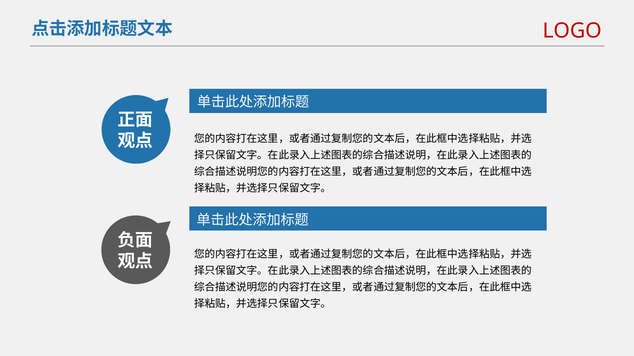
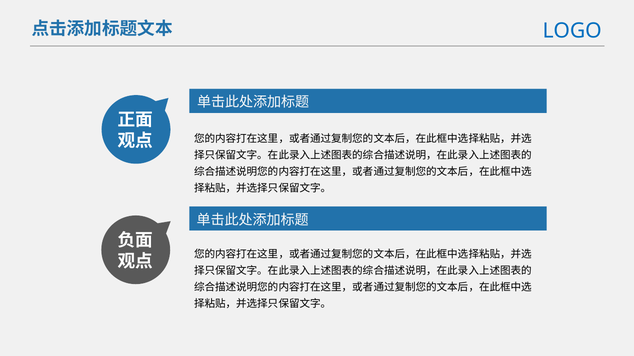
LOGO colour: red -> blue (572, 31)
